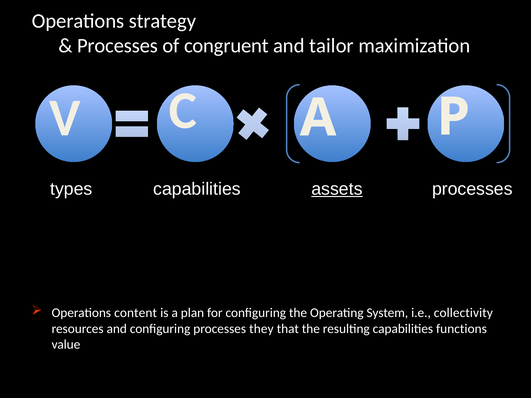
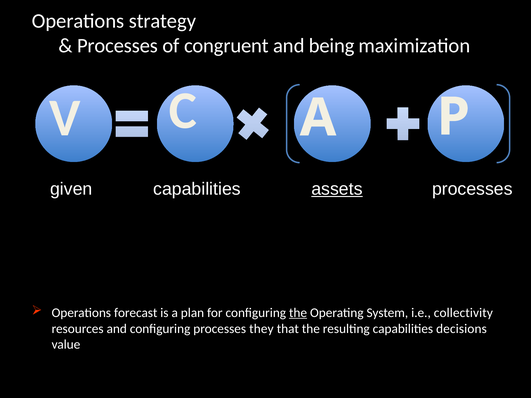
tailor: tailor -> being (332, 46)
types: types -> given (71, 189)
content: content -> forecast (136, 313)
the underline: none -> present (298, 313)
functions: functions -> decisions (461, 329)
